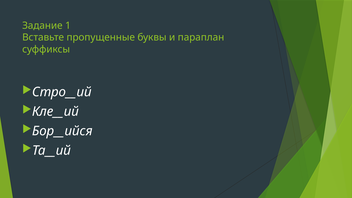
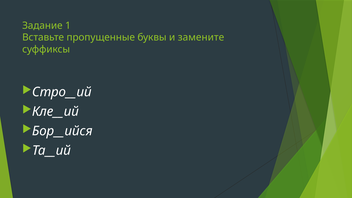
параплан: параплан -> замените (201, 37)
